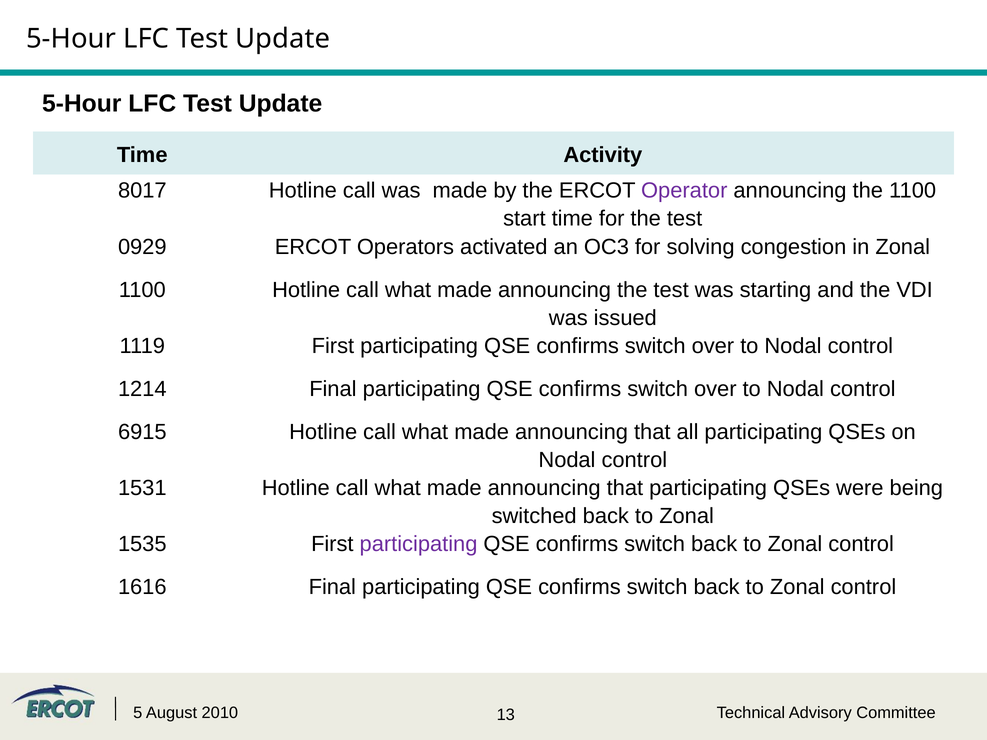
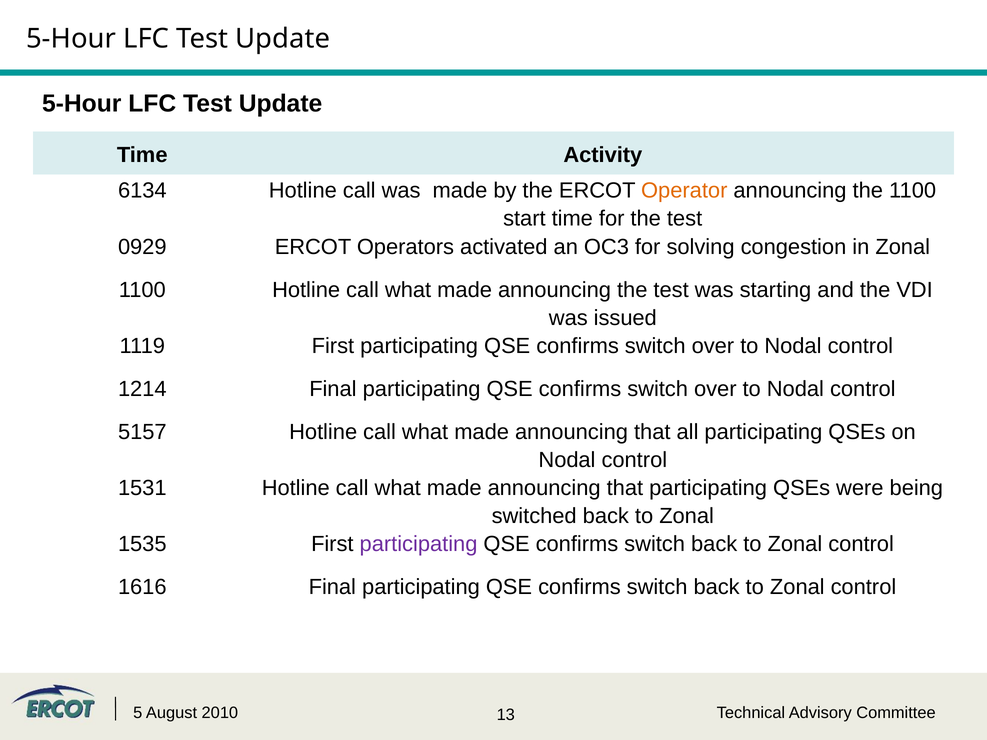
8017: 8017 -> 6134 (142, 191)
Operator colour: purple -> orange (684, 191)
6915: 6915 -> 5157 (142, 432)
